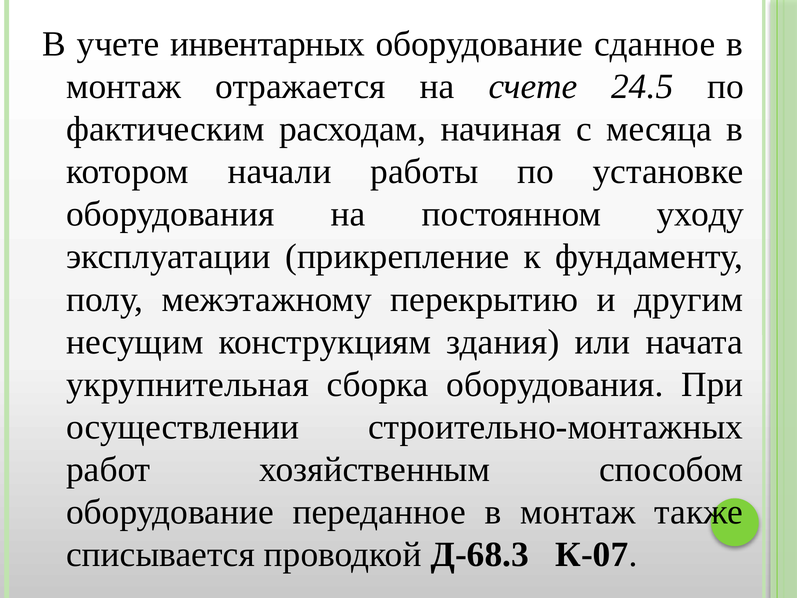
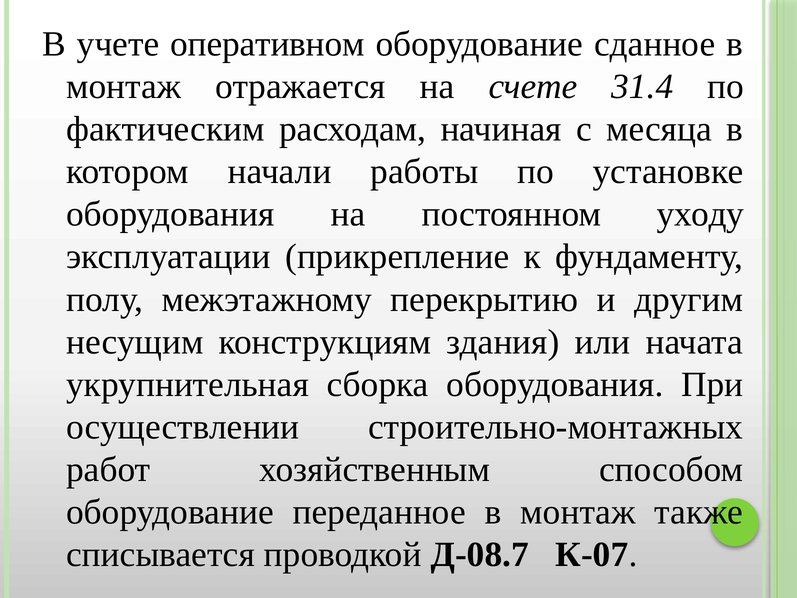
инвентарных: инвентарных -> оперативном (268, 44)
24.5: 24.5 -> 31.4 (642, 87)
Д-68.3: Д-68.3 -> Д-08.7 (480, 554)
